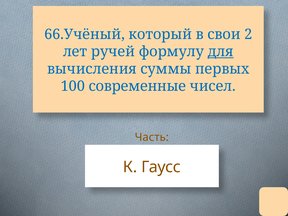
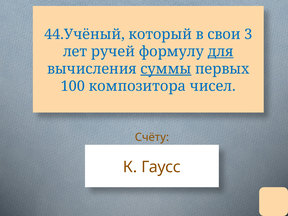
66.Учёный: 66.Учёный -> 44.Учёный (85, 34)
2: 2 -> 3 (248, 34)
суммы underline: none -> present (166, 69)
современные: современные -> композитора (137, 86)
Часть: Часть -> Счёту (152, 137)
